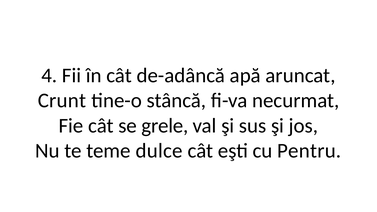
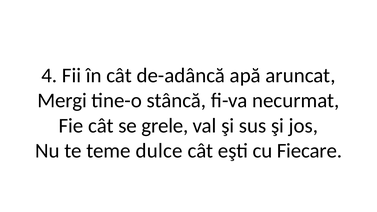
Crunt: Crunt -> Mergi (62, 101)
Pentru: Pentru -> Fiecare (309, 151)
